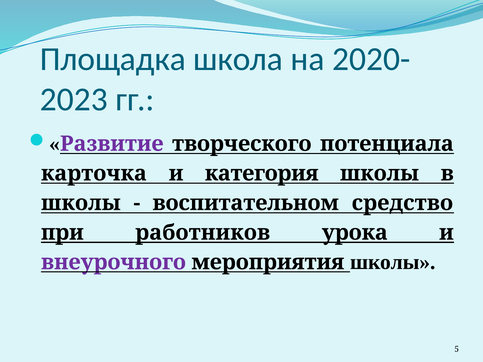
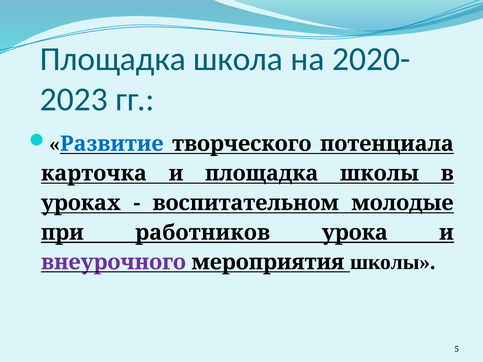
Развитие colour: purple -> blue (112, 144)
и категория: категория -> площадка (262, 173)
школы: школы -> уроках (81, 203)
средство: средство -> молодые (403, 203)
